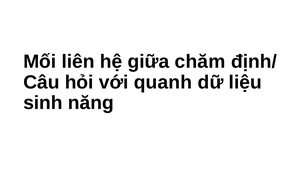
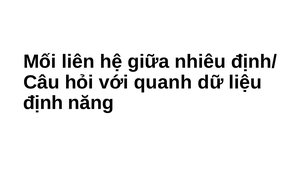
chăm: chăm -> nhiêu (200, 62)
sinh: sinh -> định (43, 103)
